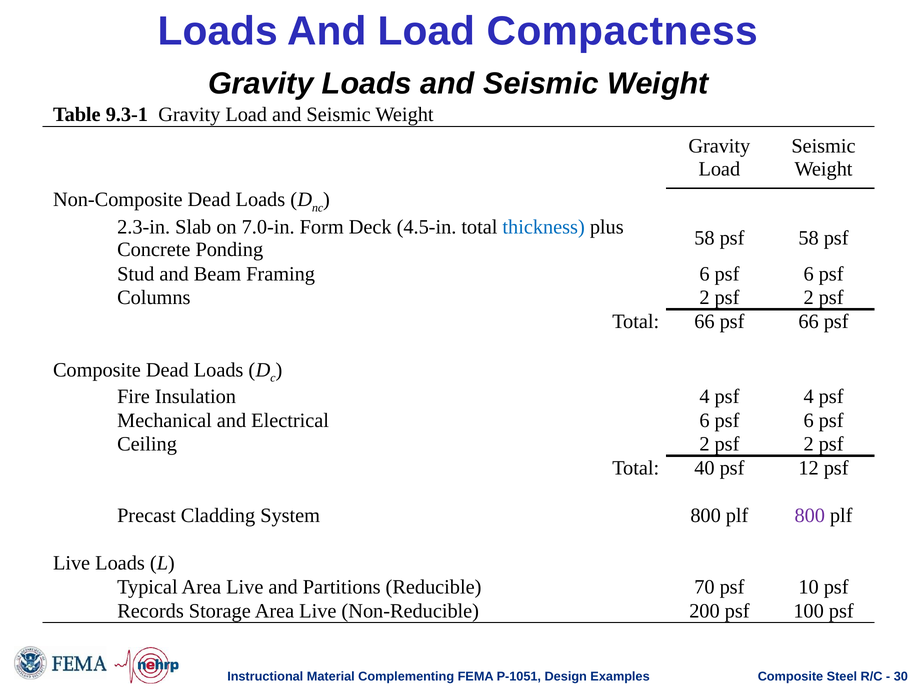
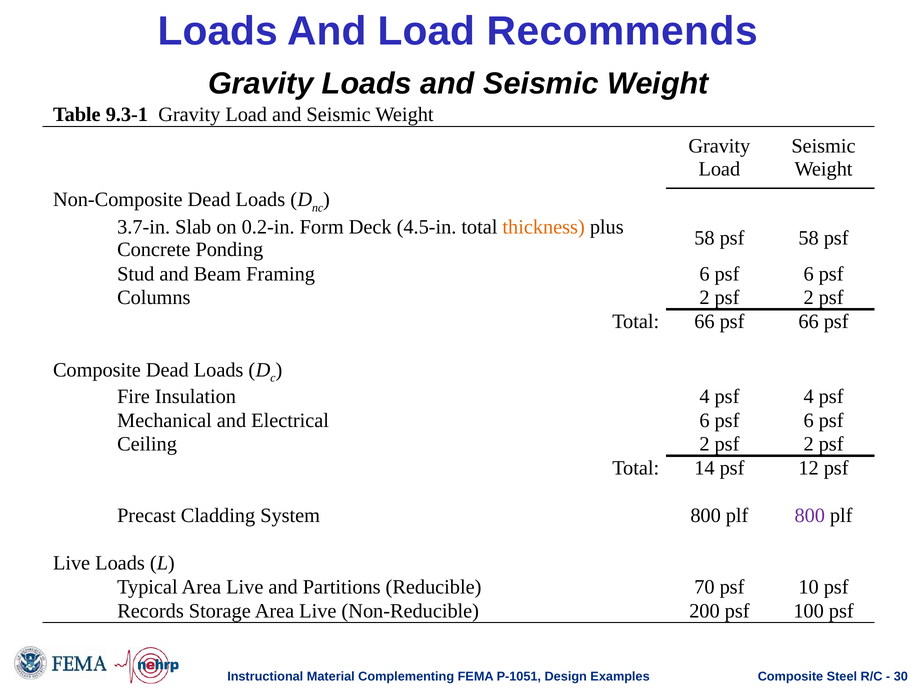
Compactness: Compactness -> Recommends (622, 31)
2.3-in: 2.3-in -> 3.7-in (144, 227)
7.0-in: 7.0-in -> 0.2-in (268, 227)
thickness colour: blue -> orange (544, 227)
40: 40 -> 14 (705, 468)
